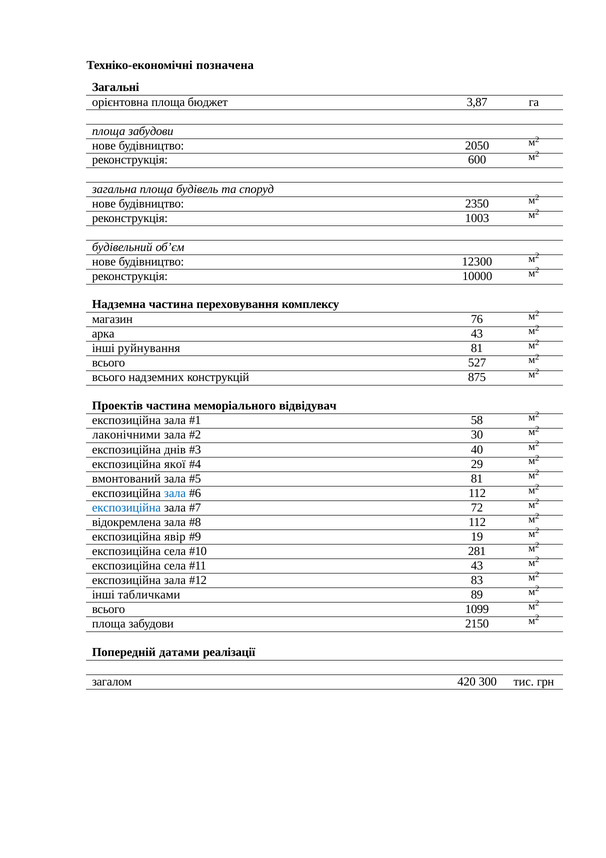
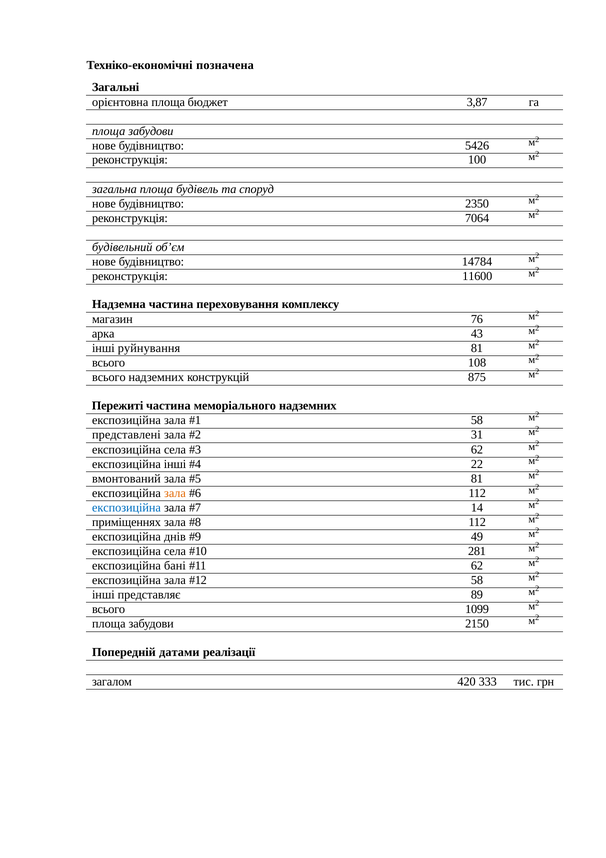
2050: 2050 -> 5426 (477, 145)
600: 600 -> 100 (477, 160)
1003: 1003 -> 7064 (477, 218)
12300: 12300 -> 14784 (477, 261)
10000: 10000 -> 11600 (477, 276)
527: 527 -> 108 (477, 363)
Проектів: Проектів -> Пережиті (118, 405)
меморіального відвідувач: відвідувач -> надземних (308, 405)
лаконічними: лаконічними -> представлені (126, 435)
30: 30 -> 31 (477, 435)
днів: днів -> села (175, 449)
40: 40 -> 62 (477, 449)
експозиційна якої: якої -> інші (175, 464)
29: 29 -> 22 (477, 464)
зала colour: blue -> orange (175, 493)
72: 72 -> 14 (477, 507)
відокремлена: відокремлена -> приміщеннях (126, 522)
явір: явір -> днів (175, 536)
19: 19 -> 49 (477, 536)
села: села -> бані (175, 565)
43: 43 -> 62 (477, 565)
83: 83 -> 58 (477, 580)
табличками: табличками -> представляє (149, 594)
300: 300 -> 333 (488, 681)
